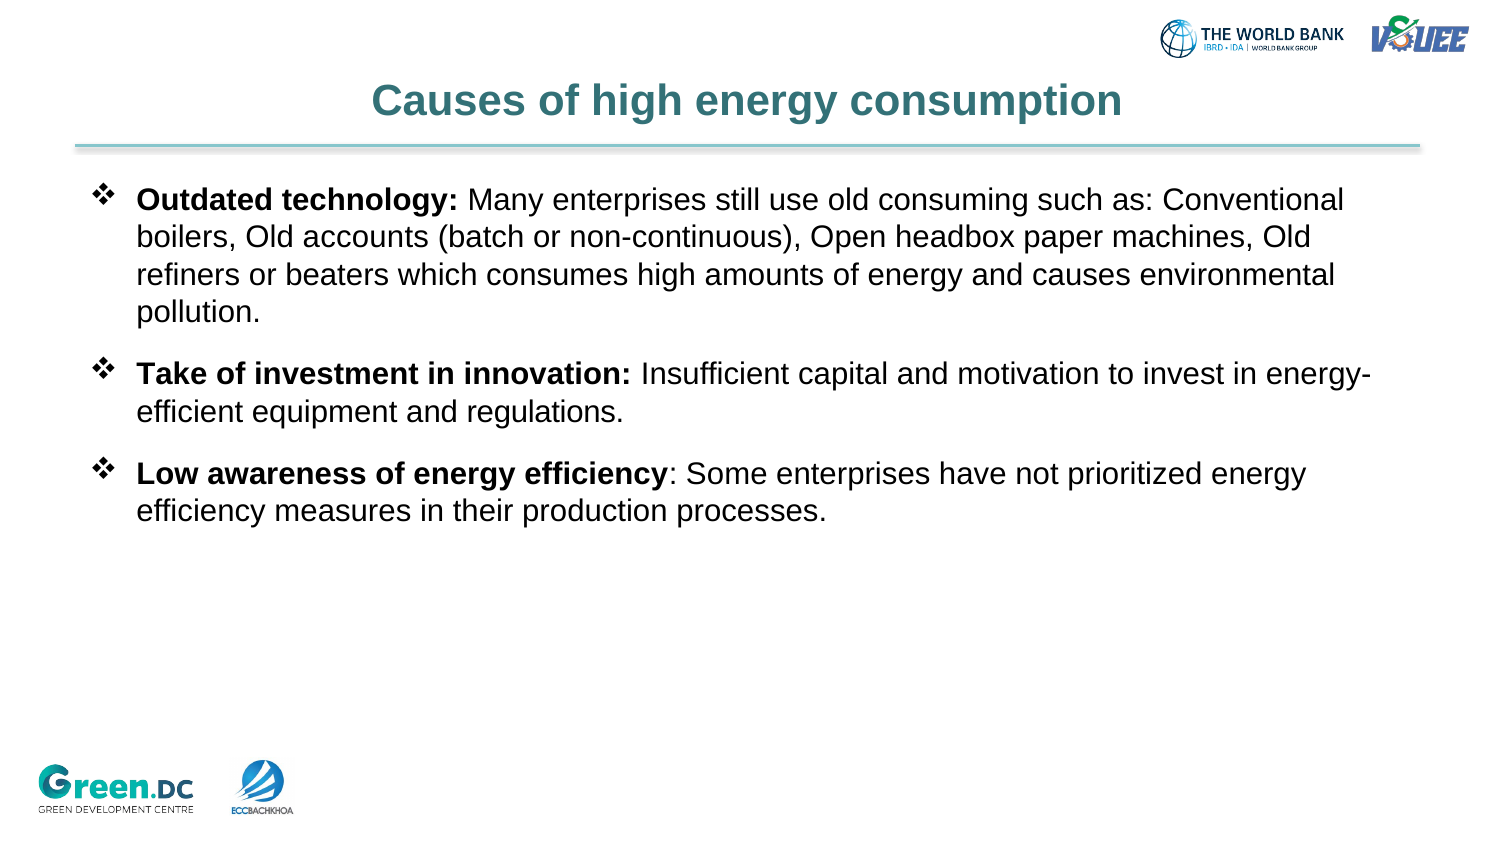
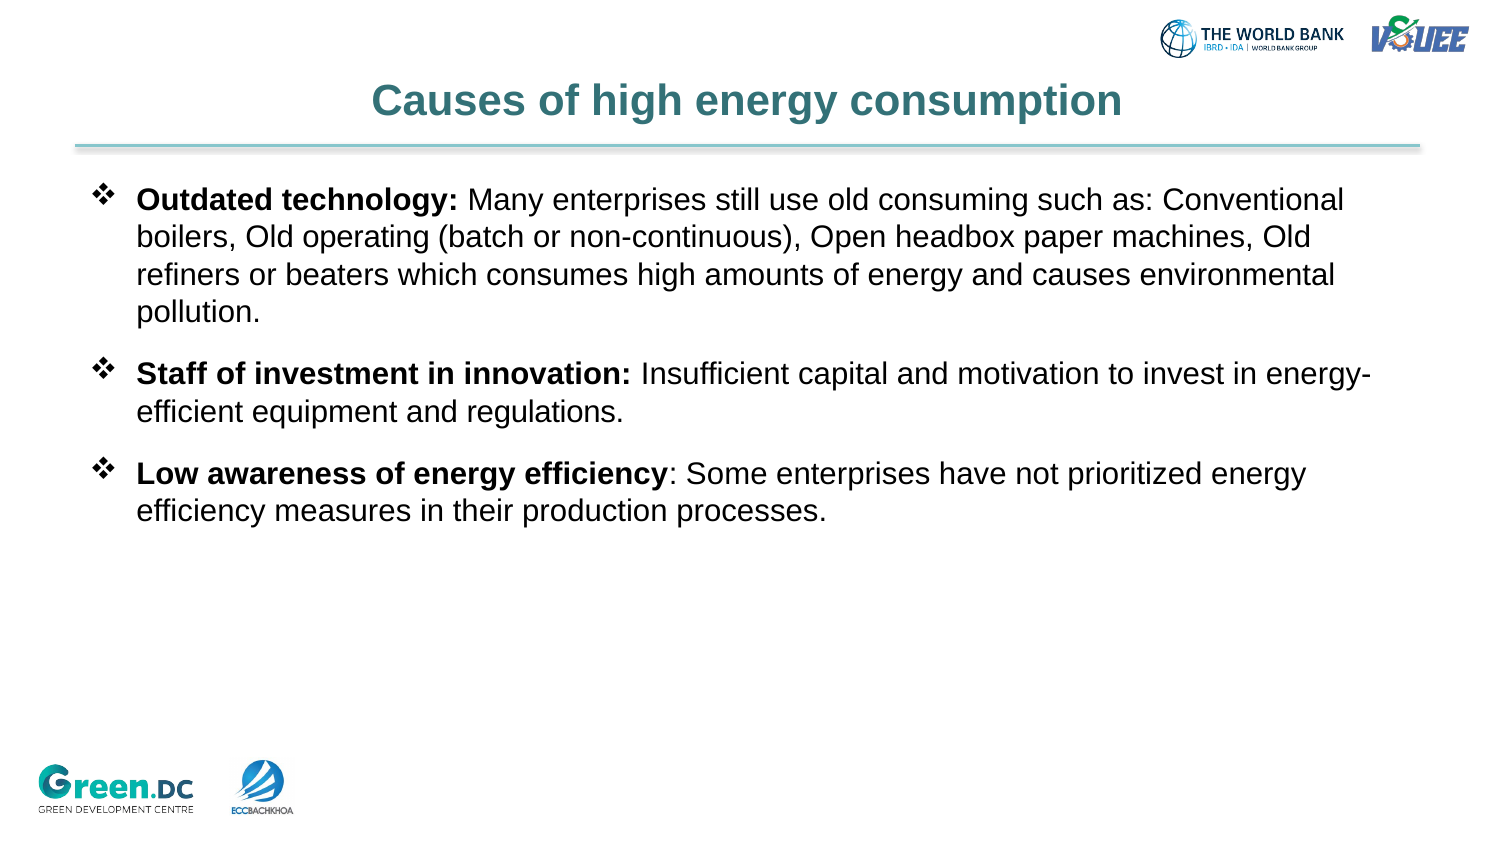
accounts: accounts -> operating (366, 237)
Take: Take -> Staff (172, 374)
